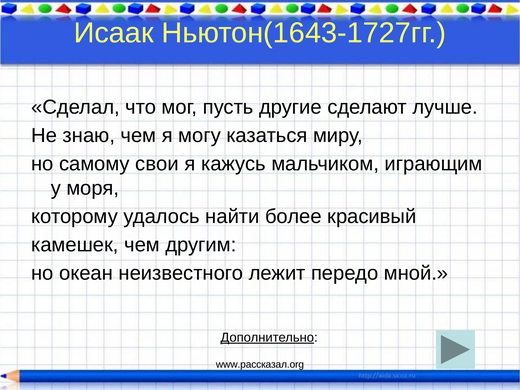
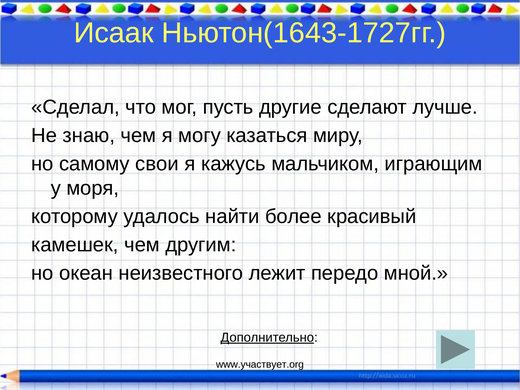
www.рассказал.org: www.рассказал.org -> www.участвует.org (260, 365)
